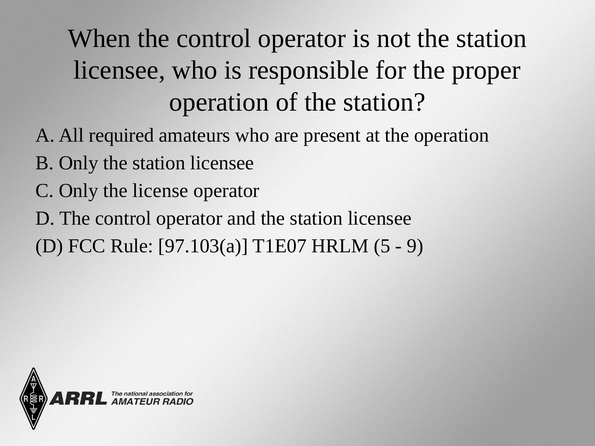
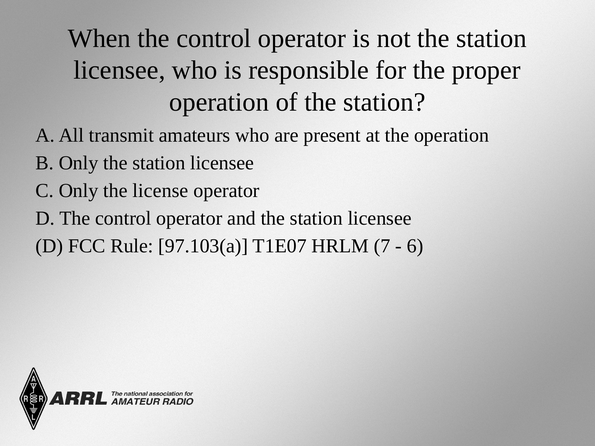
required: required -> transmit (121, 135)
5: 5 -> 7 (382, 246)
9: 9 -> 6 (415, 246)
